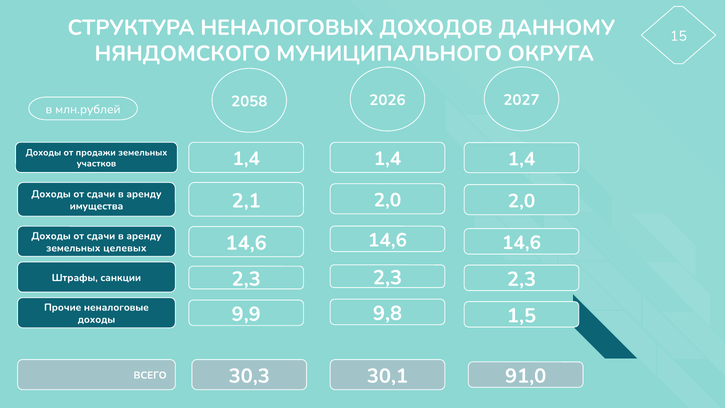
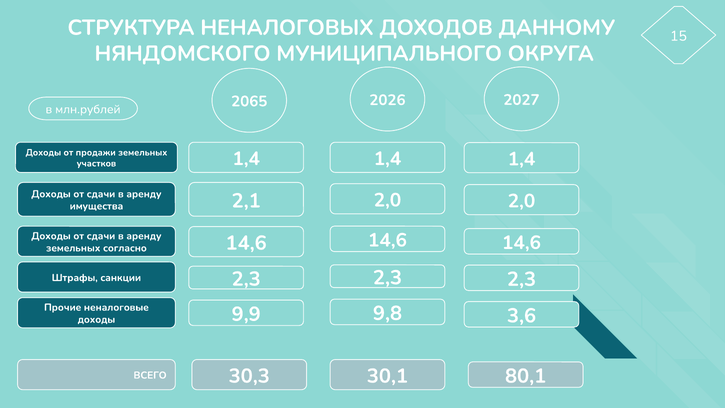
2058: 2058 -> 2065 (249, 101)
целевых: целевых -> согласно (125, 248)
1,5: 1,5 -> 3,6 (522, 316)
91,0: 91,0 -> 80,1 (526, 376)
